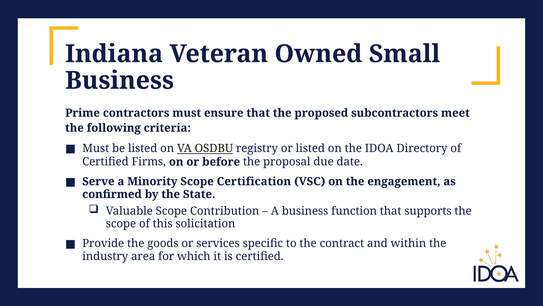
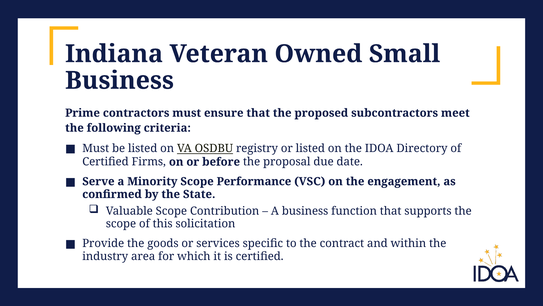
Certification: Certification -> Performance (254, 181)
